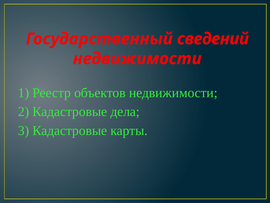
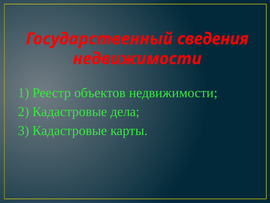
сведений: сведений -> сведения (213, 39)
